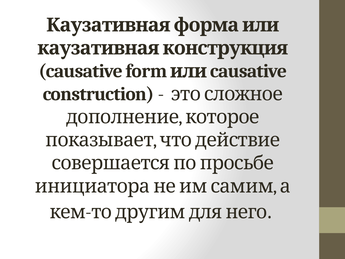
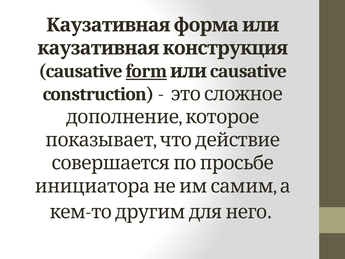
form underline: none -> present (146, 71)
